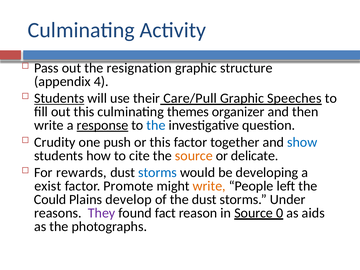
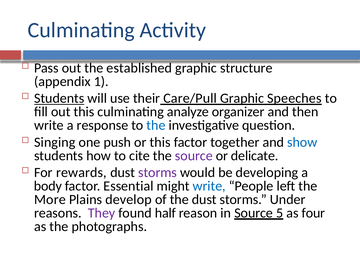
resignation: resignation -> established (139, 68)
4: 4 -> 1 (101, 81)
themes: themes -> analyze (188, 112)
response underline: present -> none (102, 125)
Crudity: Crudity -> Singing (55, 142)
source colour: orange -> purple (194, 156)
storms colour: blue -> purple (158, 173)
exist: exist -> body (48, 186)
Promote: Promote -> Essential (128, 186)
write colour: orange -> blue (209, 186)
Could: Could -> More (50, 199)
fact: fact -> half (165, 213)
0: 0 -> 5 (280, 213)
aids: aids -> four (313, 213)
